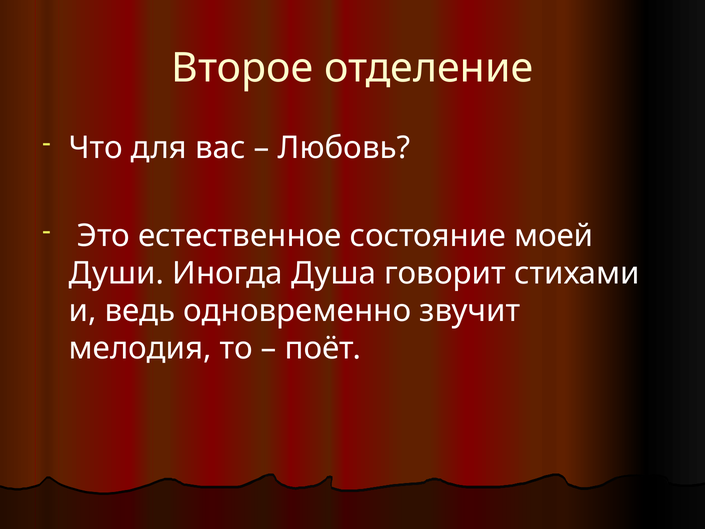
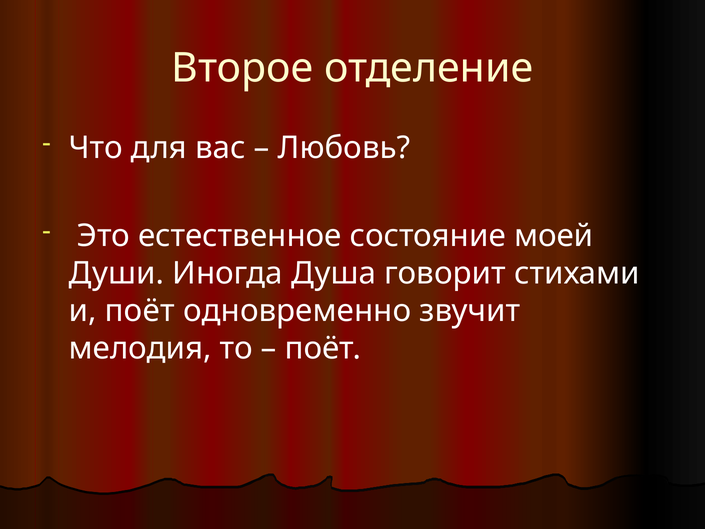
и ведь: ведь -> поёт (140, 311)
